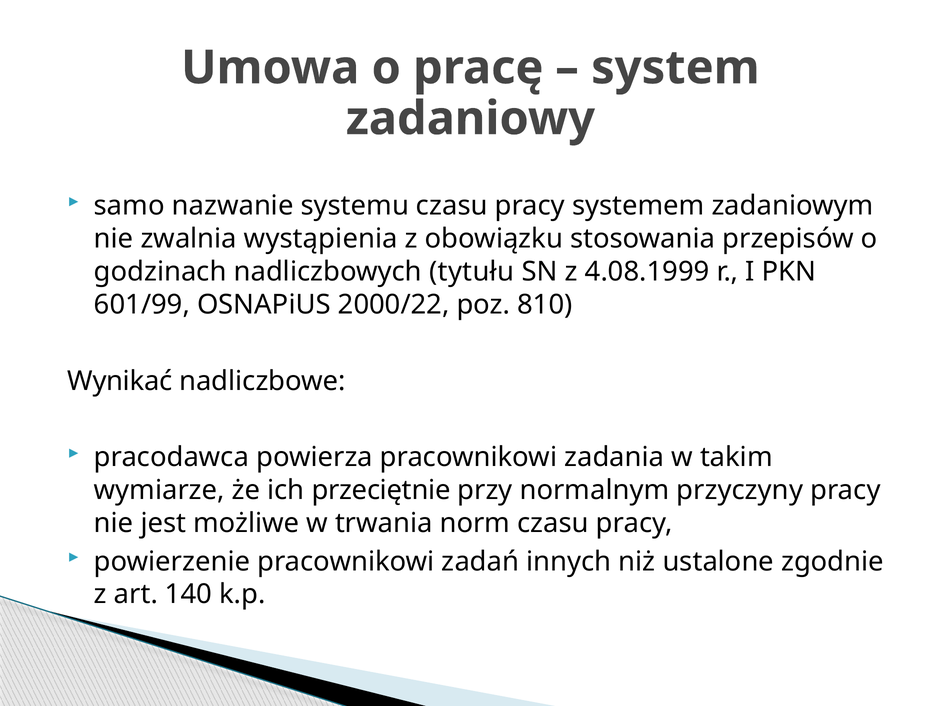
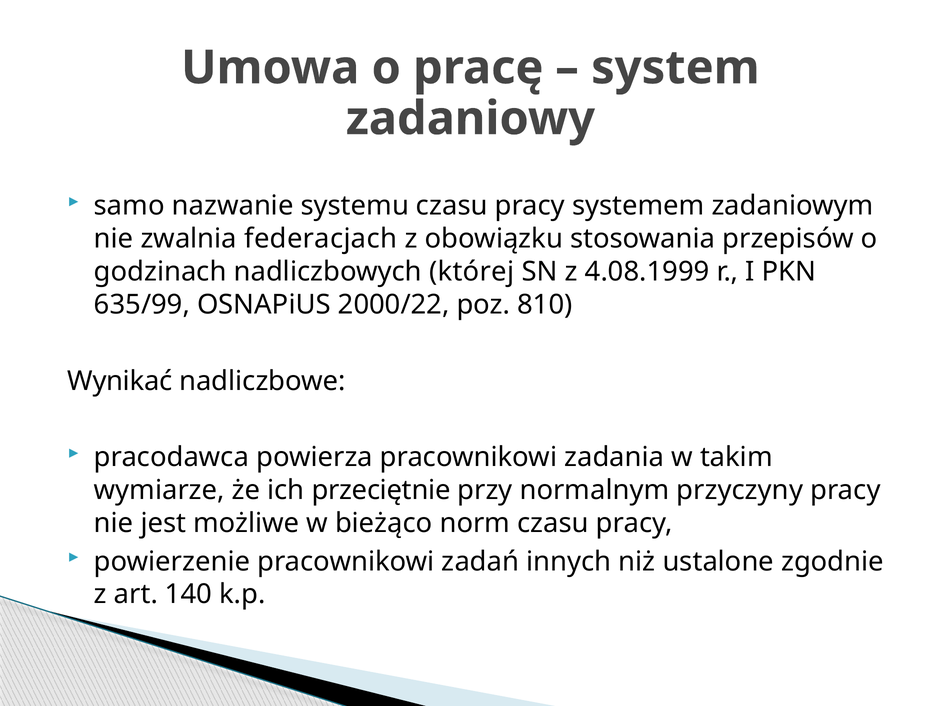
wystąpienia: wystąpienia -> federacjach (321, 239)
tytułu: tytułu -> której (472, 272)
601/99: 601/99 -> 635/99 (142, 305)
trwania: trwania -> bieżąco (384, 523)
